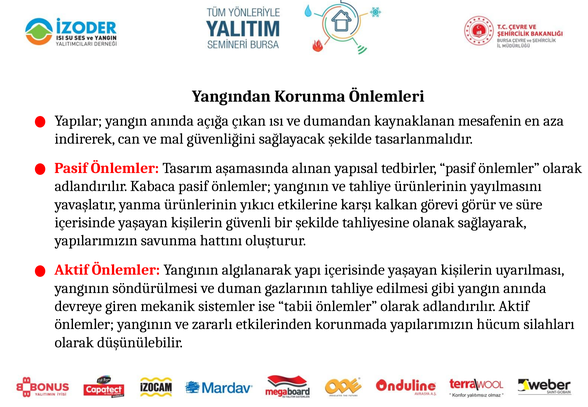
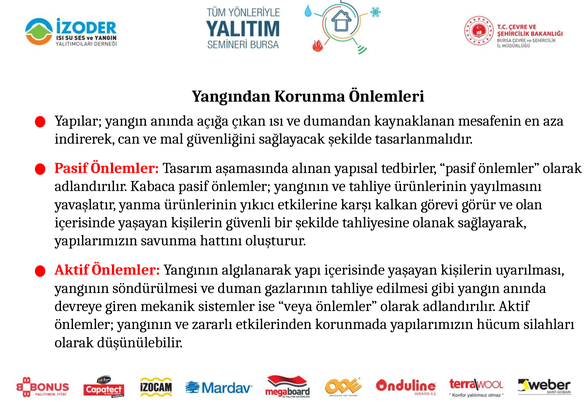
süre: süre -> olan (529, 205)
tabii: tabii -> veya (295, 306)
